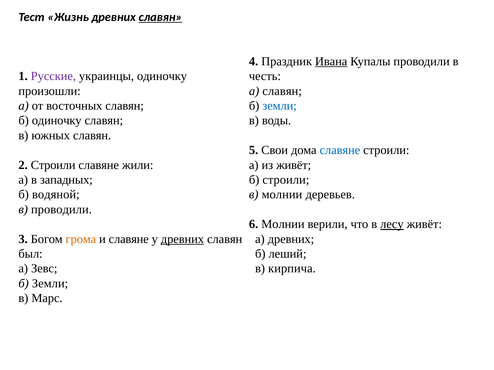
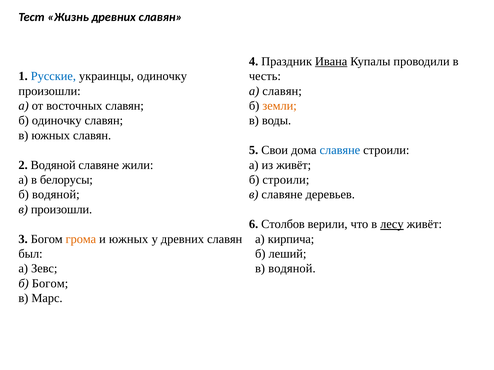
славян underline: present -> none (160, 17)
Русские colour: purple -> blue (53, 76)
земли colour: blue -> orange (280, 106)
2 Строили: Строили -> Водяной (53, 165)
западных: западных -> белорусы (66, 180)
в молнии: молнии -> славяне (282, 195)
в проводили: проводили -> произошли (62, 210)
6 Молнии: Молнии -> Столбов (283, 224)
и славяне: славяне -> южных (129, 239)
древних underline: present -> none (182, 239)
а древних: древних -> кирпича (291, 239)
в кирпича: кирпича -> водяной (292, 269)
Земли: Земли -> Богом (50, 284)
